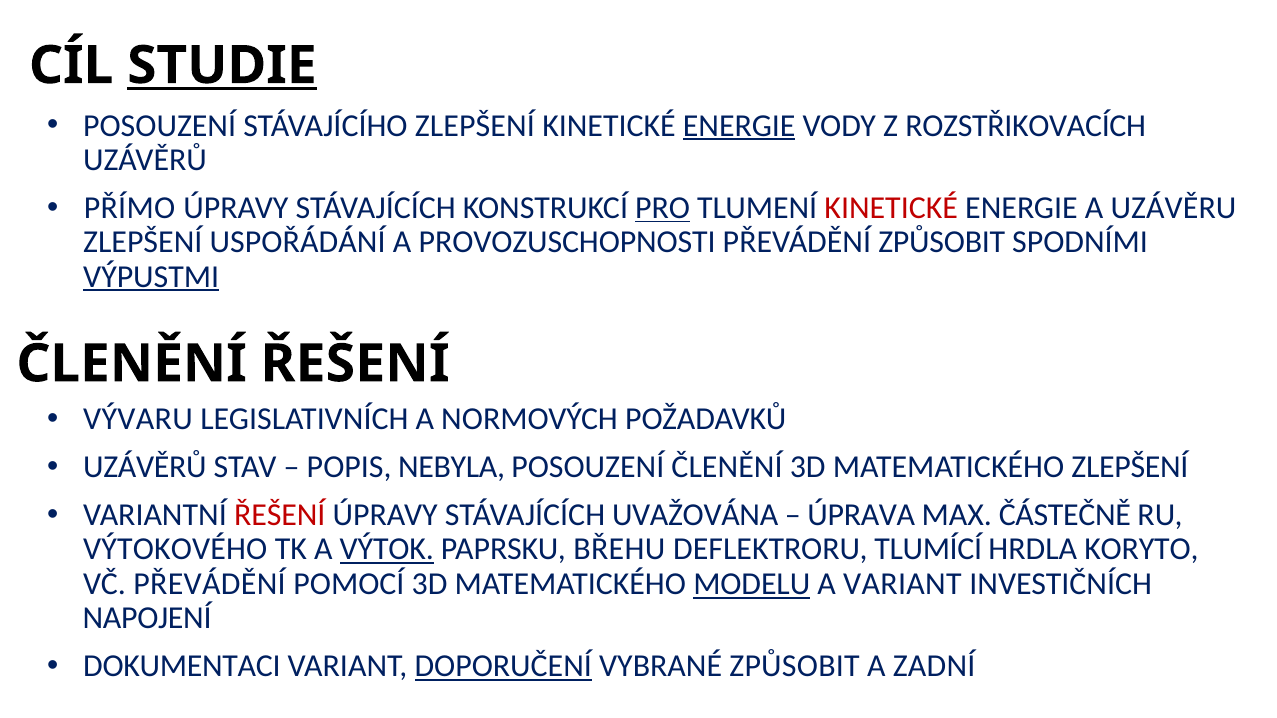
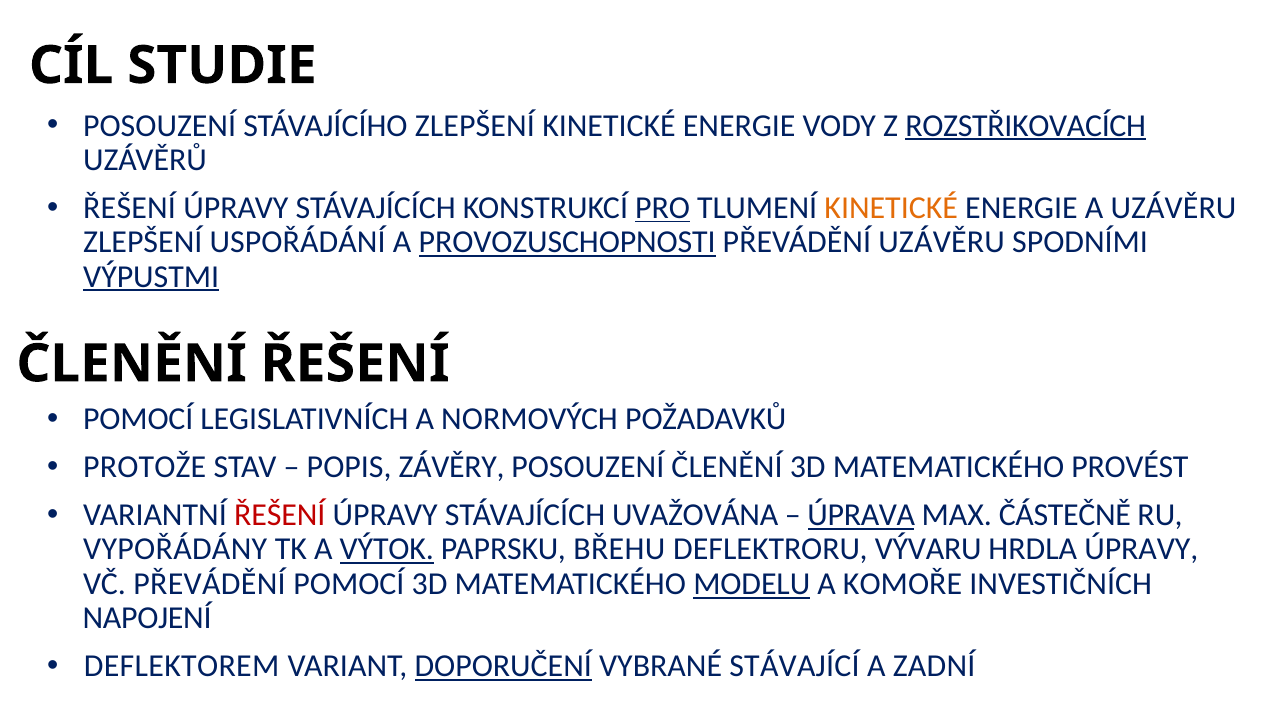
STUDIE underline: present -> none (222, 66)
ENERGIE underline: present -> none (739, 126)
ROZSTŘIKOVACÍCH underline: none -> present (1026, 126)
PŘÍMO: PŘÍMO -> ŘEŠENÍ (130, 208)
KINETICKÉ colour: red -> orange (891, 208)
PROVOZUSCHOPNOSTI underline: none -> present (567, 242)
PŘEVÁDĚNÍ ZPŮSOBIT: ZPŮSOBIT -> UZÁVĚRU (942, 242)
VÝVARU: VÝVARU -> POMOCÍ (138, 420)
UZÁVĚRŮ: UZÁVĚRŮ -> PROTOŽE (145, 467)
NEBYLA: NEBYLA -> ZÁVĚRY (452, 467)
MATEMATICKÉHO ZLEPŠENÍ: ZLEPŠENÍ -> PROVÉST (1130, 467)
ÚPRAVA underline: none -> present (861, 515)
VÝTOKOVÉHO: VÝTOKOVÉHO -> VYPOŘÁDÁNY (175, 550)
TLUMÍCÍ: TLUMÍCÍ -> VÝVARU (928, 550)
HRDLA KORYTO: KORYTO -> ÚPRAVY (1141, 550)
A VARIANT: VARIANT -> KOMOŘE (903, 584)
DOKUMENTACI: DOKUMENTACI -> DEFLEKTOREM (182, 666)
VYBRANÉ ZPŮSOBIT: ZPŮSOBIT -> STÁVAJÍCÍ (794, 666)
